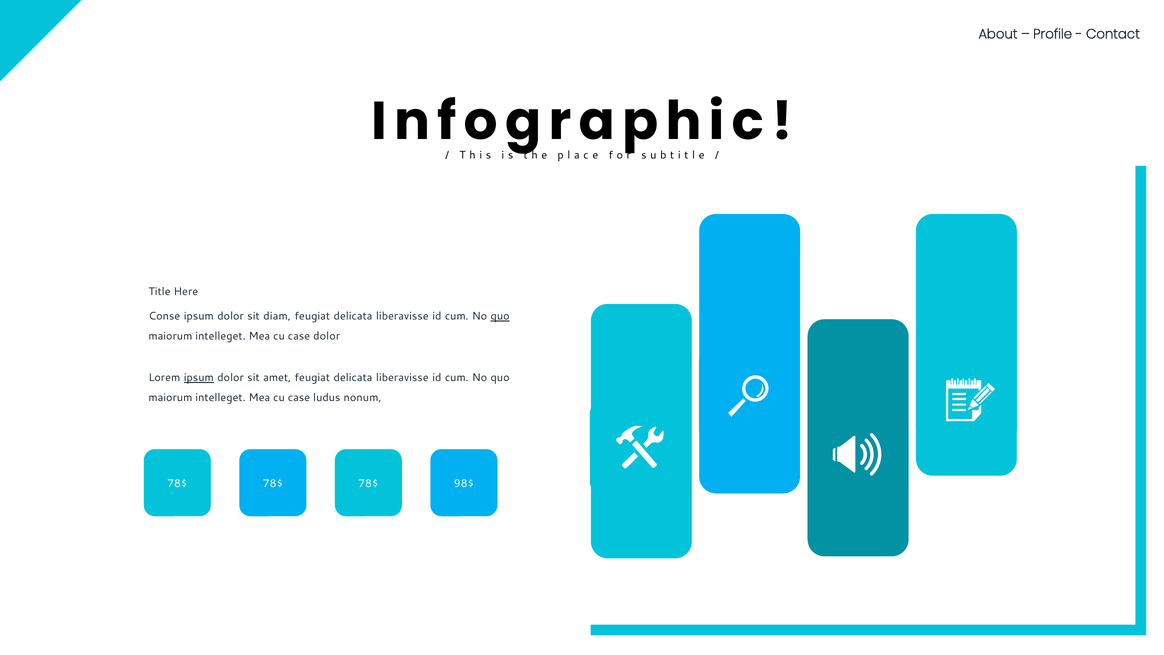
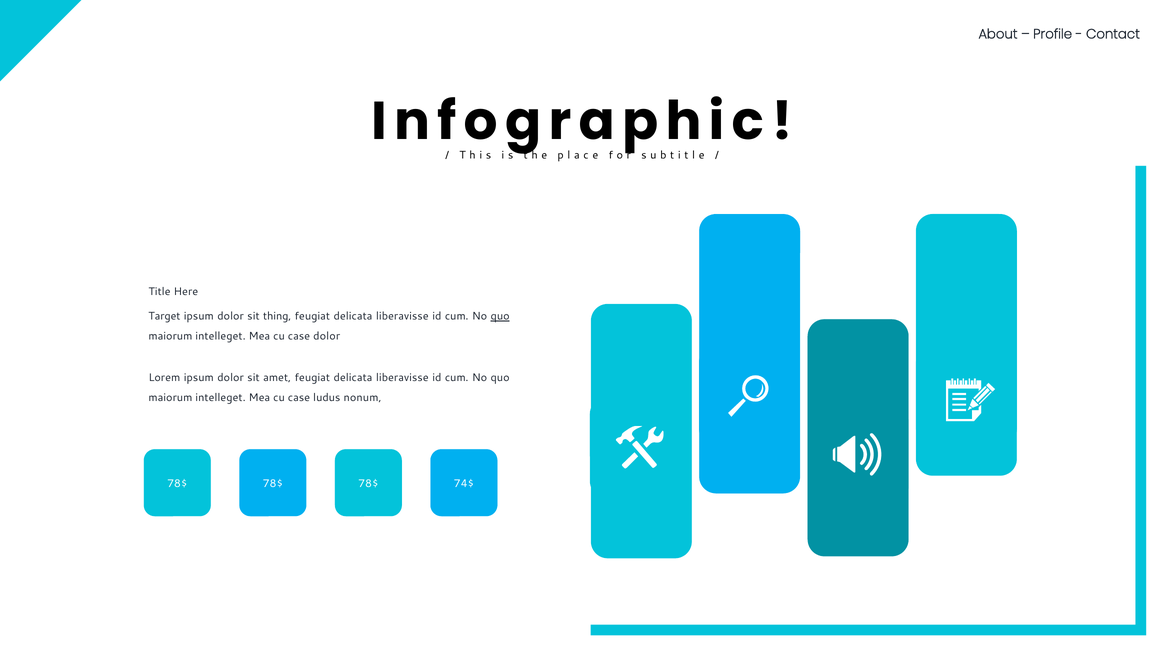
Conse: Conse -> Target (164, 316)
diam: diam -> thing (277, 316)
ipsum underline: present -> none (199, 378)
98$: 98$ -> 74$ (464, 483)
